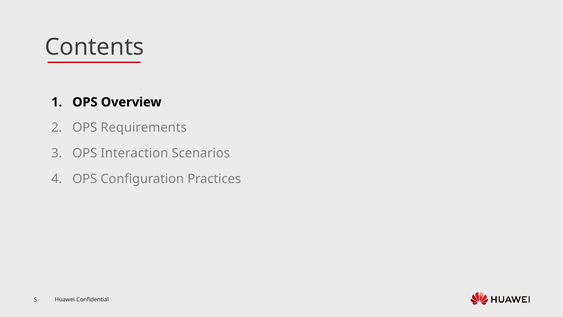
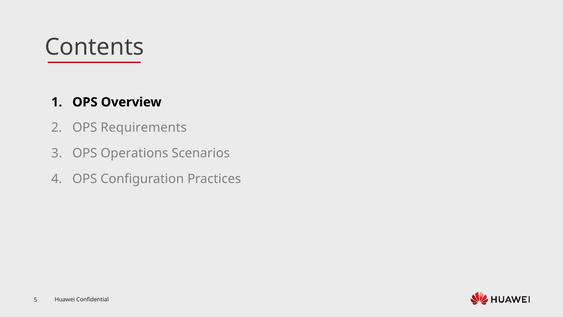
Interaction: Interaction -> Operations (134, 153)
